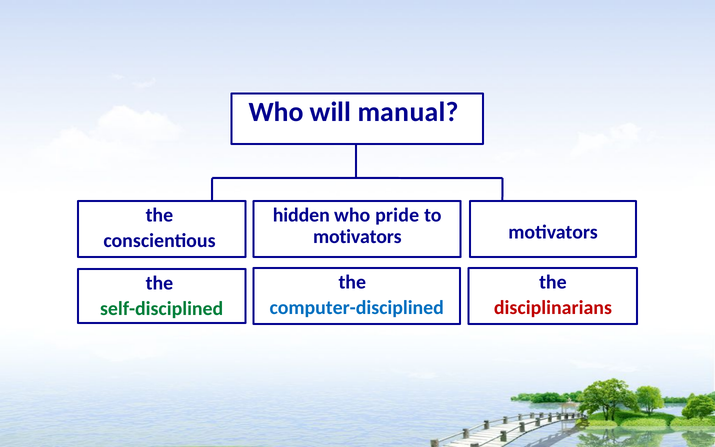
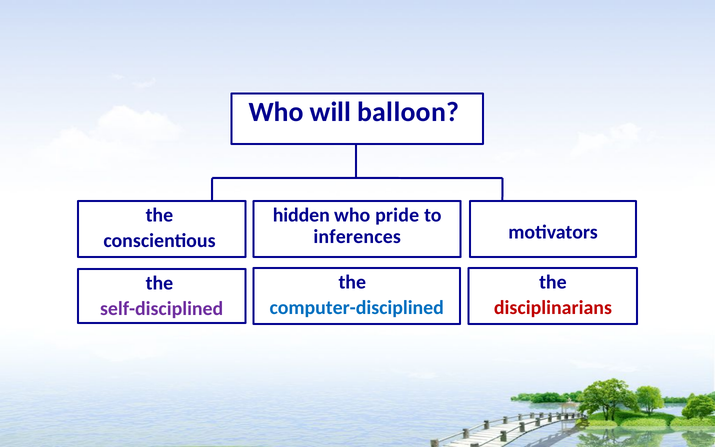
manual: manual -> balloon (408, 112)
motivators: motivators -> inferences (357, 237)
self-disciplined colour: green -> purple (162, 309)
